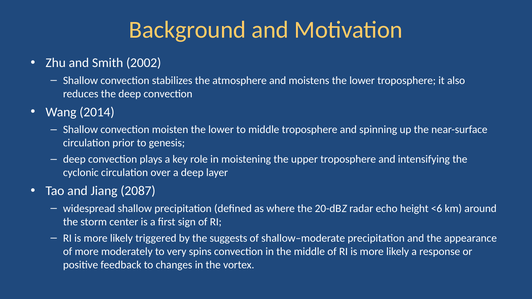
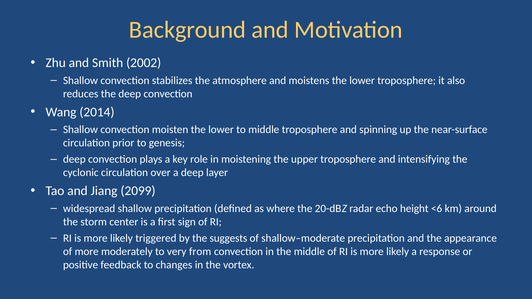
2087: 2087 -> 2099 (138, 191)
spins: spins -> from (200, 252)
